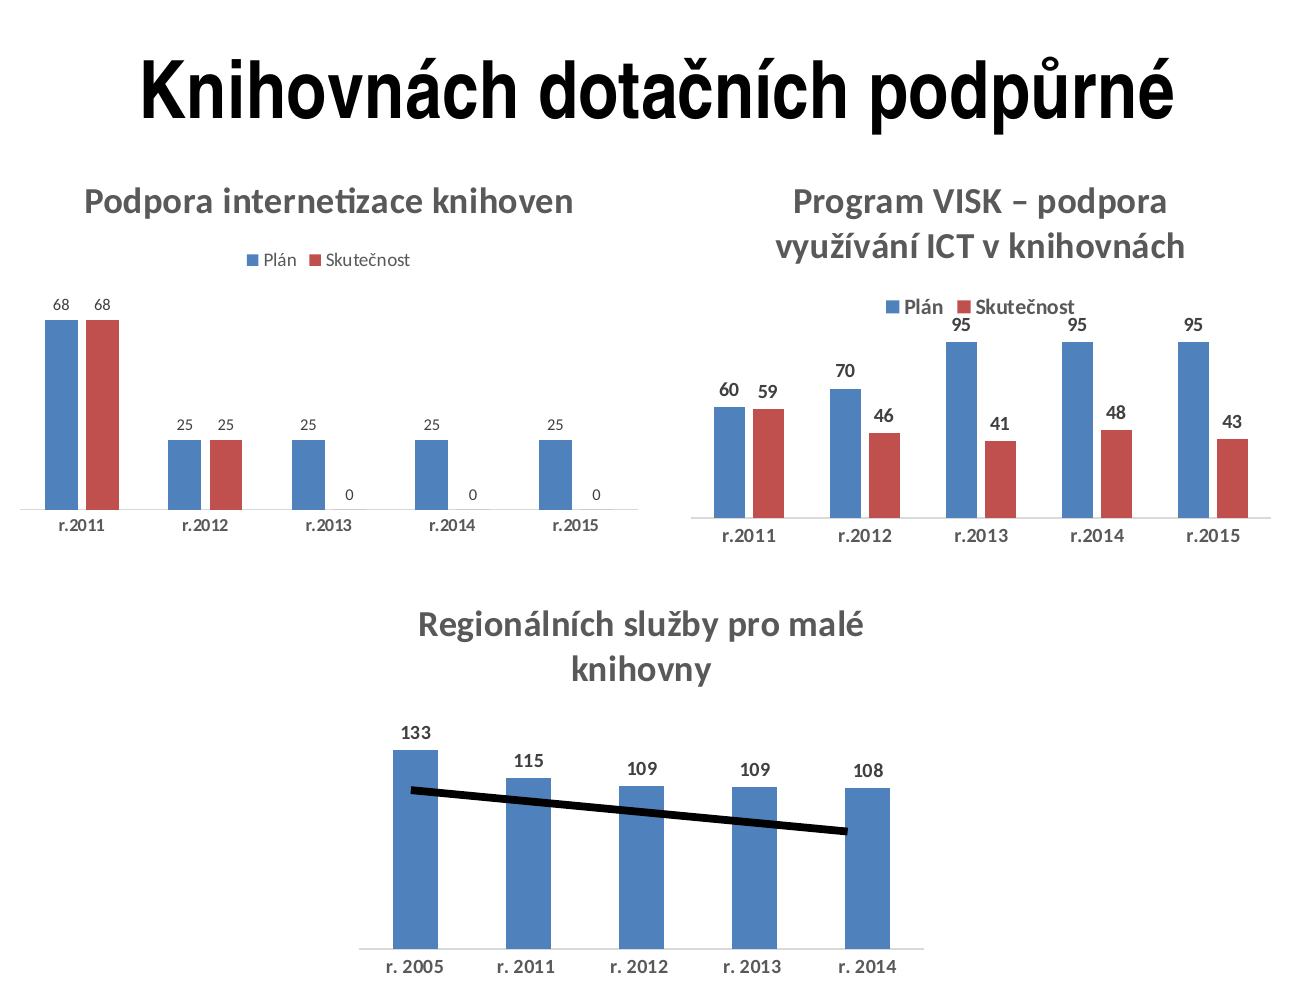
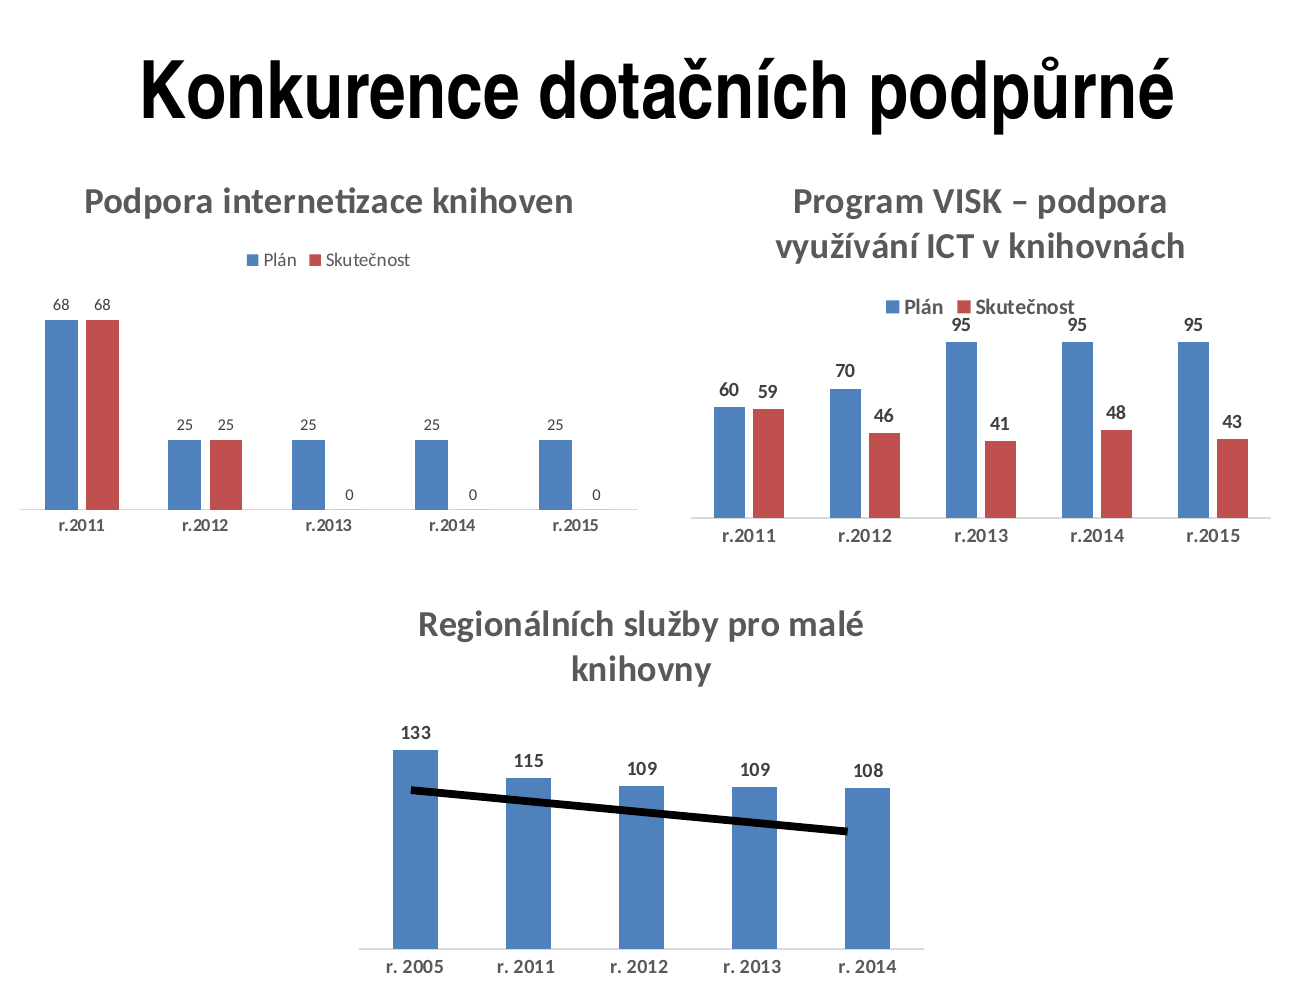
Knihovnách: Knihovnách -> Konkurence (329, 92)
